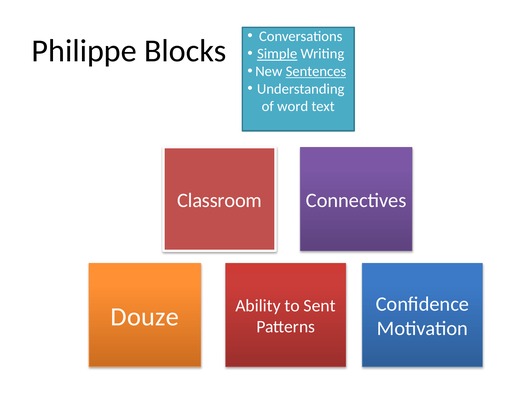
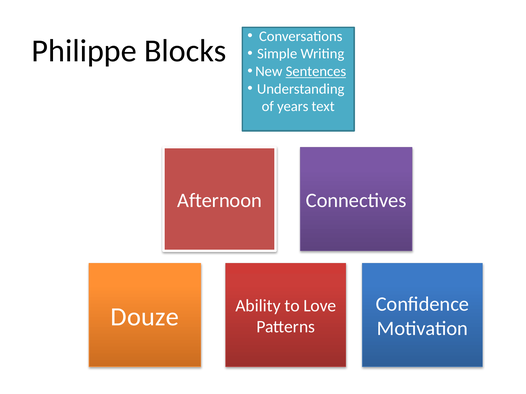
Simple underline: present -> none (277, 54)
word: word -> years (293, 107)
Classroom: Classroom -> Afternoon (220, 201)
Sent: Sent -> Love (320, 306)
